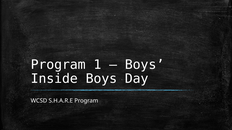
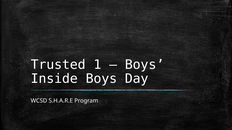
Program: Program -> Trusted (58, 65)
